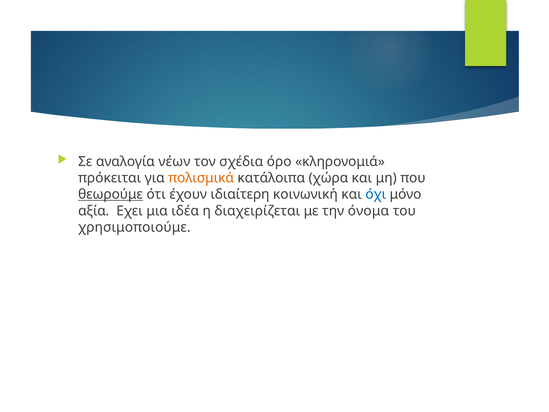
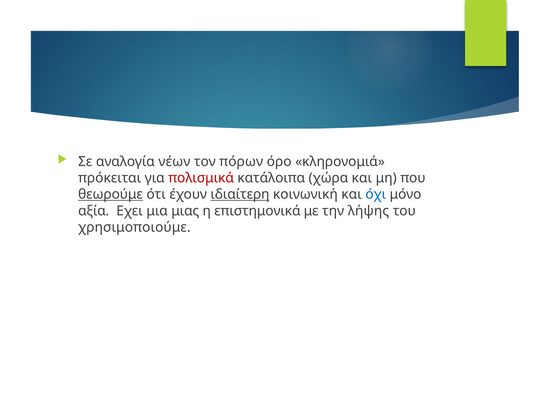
σχέδια: σχέδια -> πόρων (241, 161)
πολισμικά colour: orange -> red (201, 178)
ιδιαίτερη underline: none -> present (240, 194)
ιδέα: ιδέα -> μιας (185, 211)
διαχειρίζεται: διαχειρίζεται -> επιστημονικά (257, 211)
όνομα: όνομα -> λήψης (368, 211)
